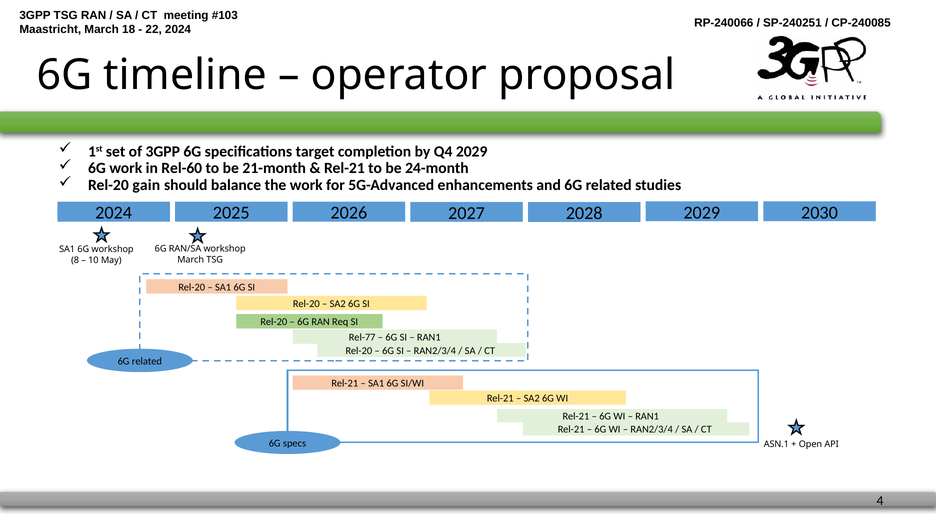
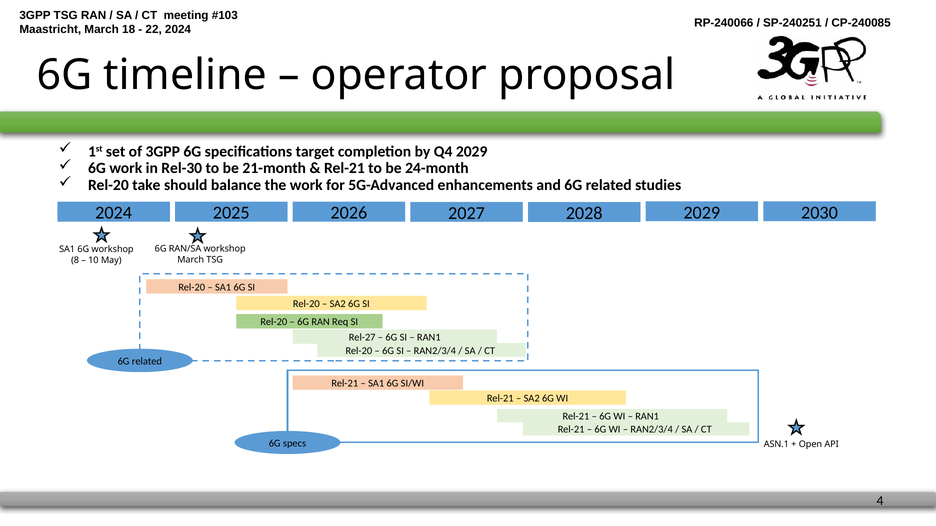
Rel-60: Rel-60 -> Rel-30 (182, 168)
gain: gain -> take (146, 185)
Rel-77: Rel-77 -> Rel-27 (362, 338)
